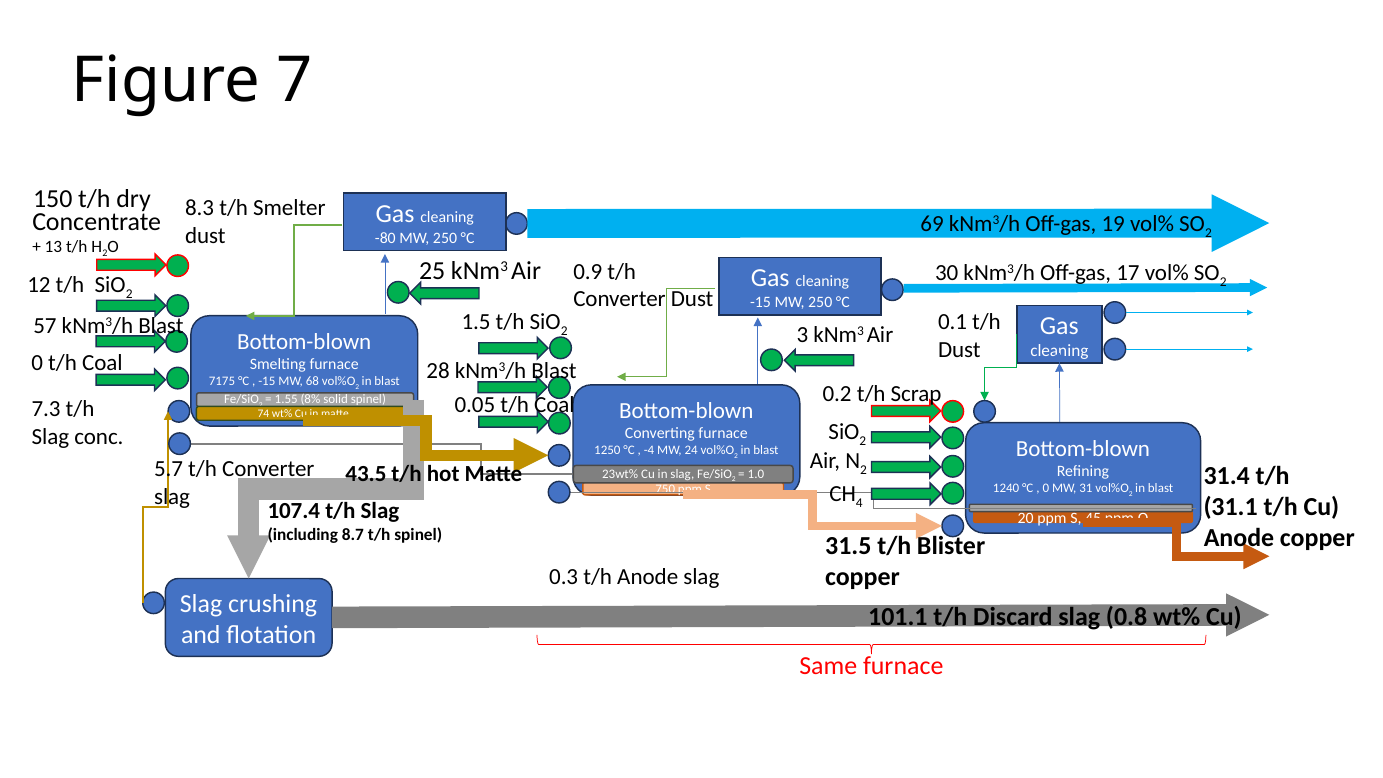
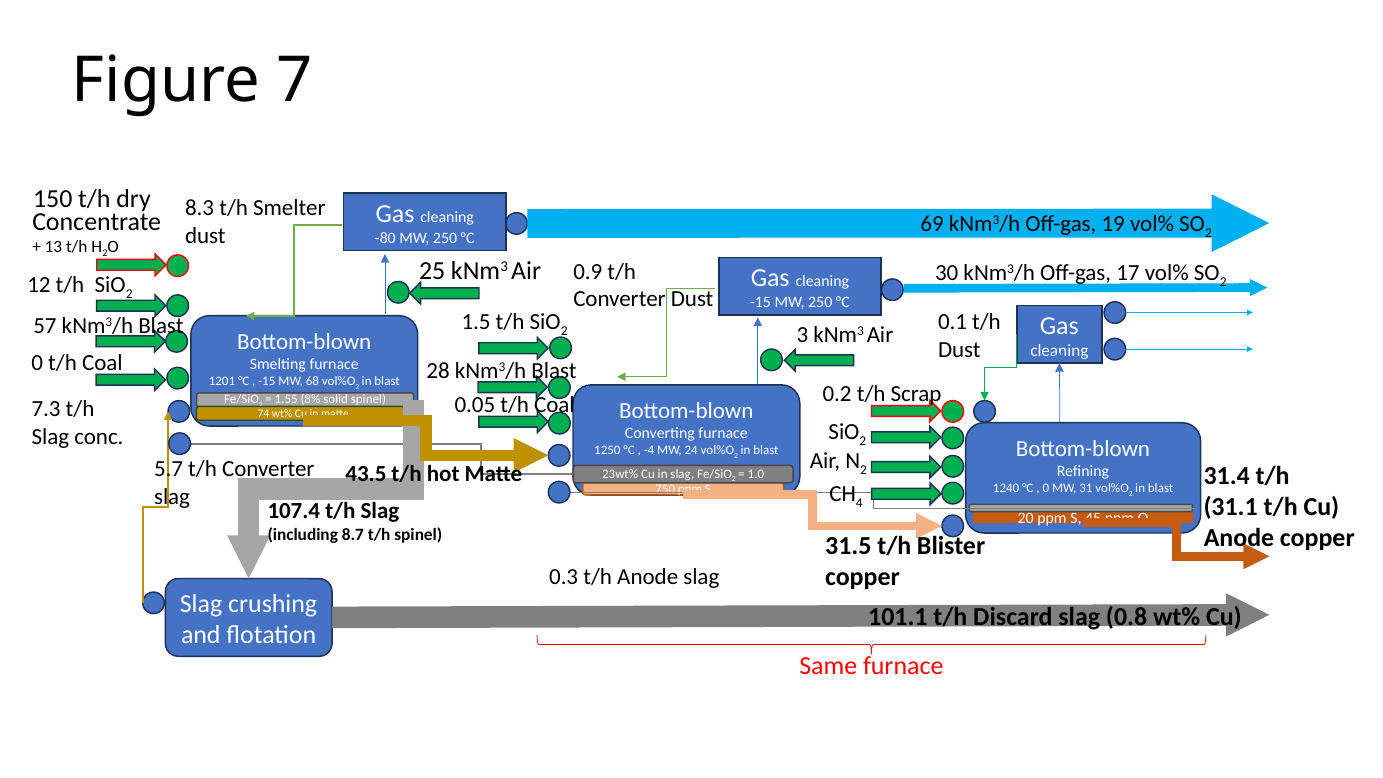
7175: 7175 -> 1201 (222, 382)
